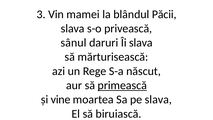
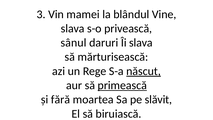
Păcii: Păcii -> Vine (164, 14)
născut underline: none -> present (144, 71)
vine: vine -> fără (60, 99)
pe slava: slava -> slăvit (158, 99)
